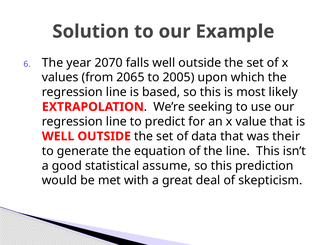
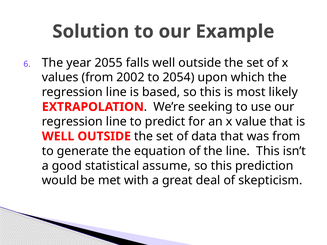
2070: 2070 -> 2055 (109, 63)
2065: 2065 -> 2002 (131, 78)
2005: 2005 -> 2054 (179, 78)
was their: their -> from (286, 136)
